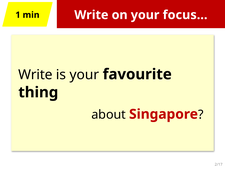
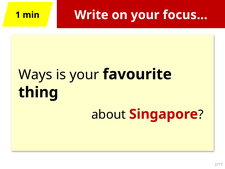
Write: Write -> Ways (35, 75)
